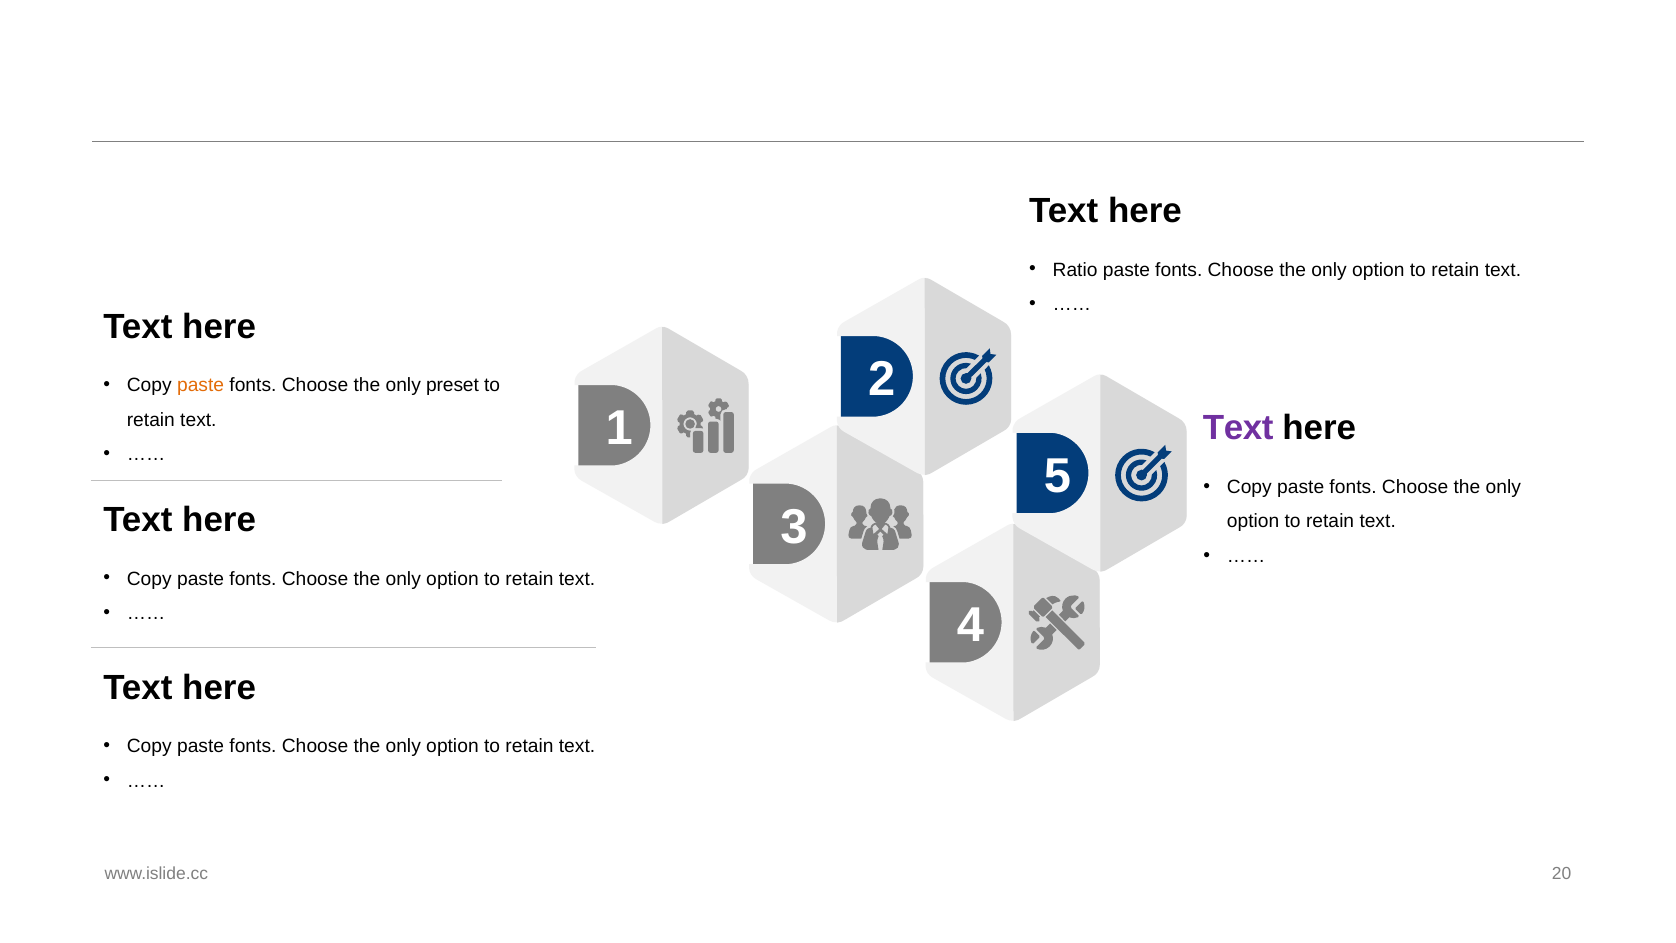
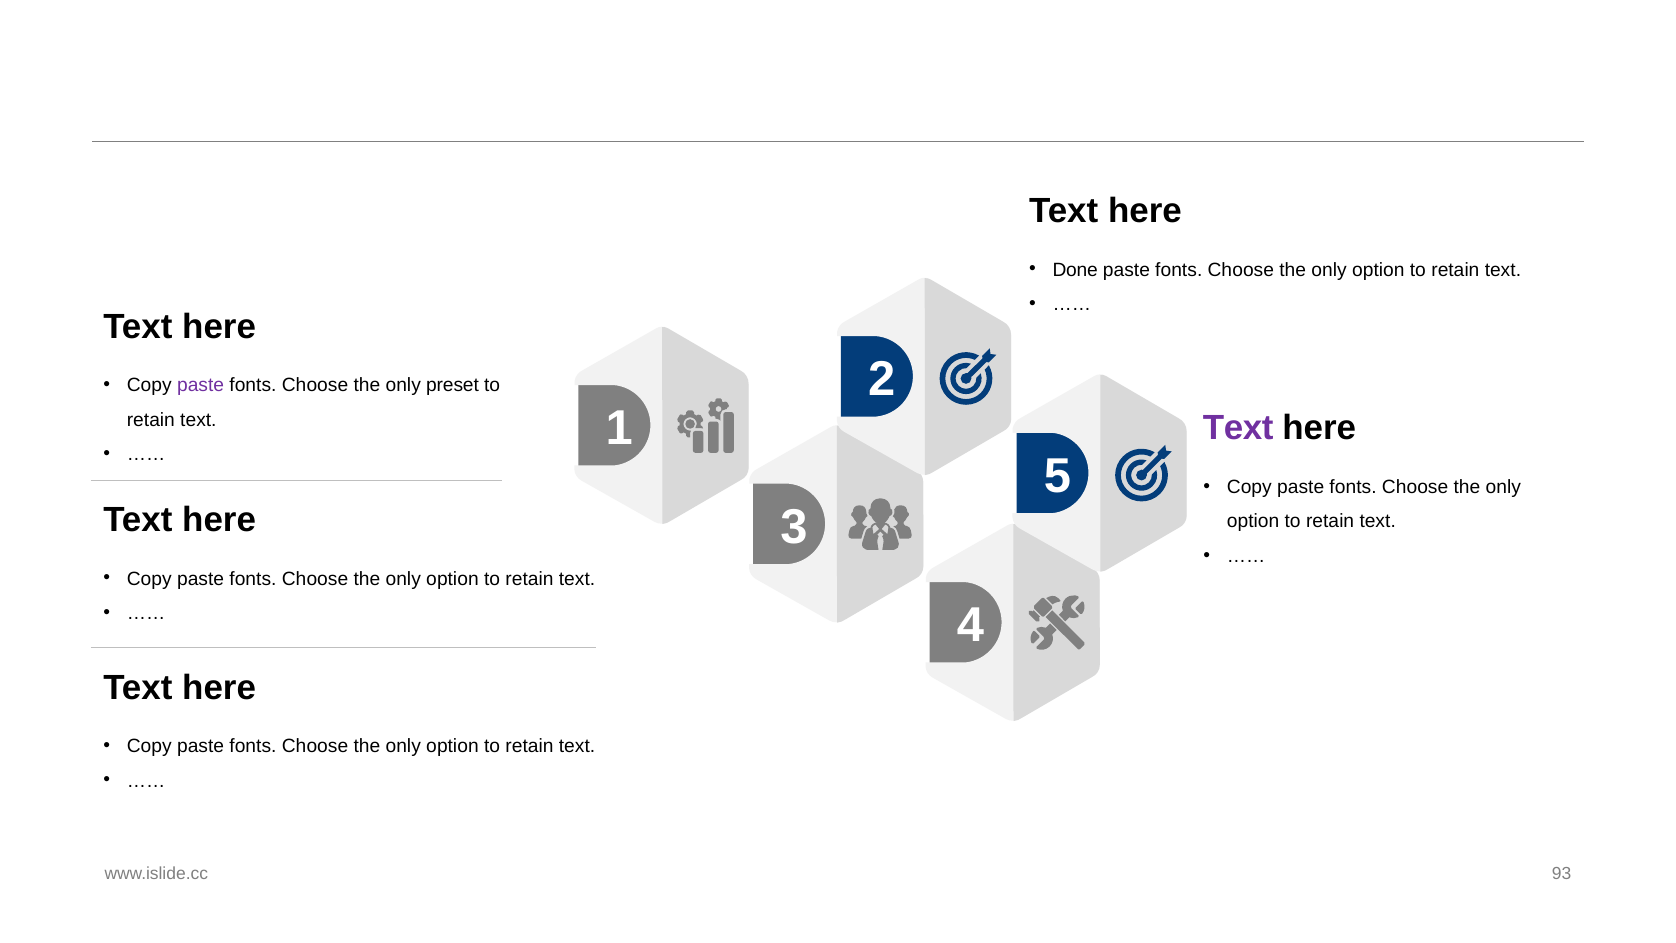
Ratio: Ratio -> Done (1075, 270)
paste colour: orange -> purple (201, 385)
20: 20 -> 93 (1562, 873)
